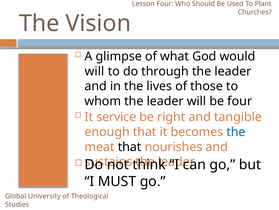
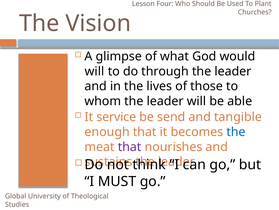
be four: four -> able (240, 101)
right: right -> send (171, 117)
that colour: black -> purple (130, 146)
